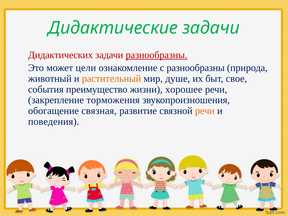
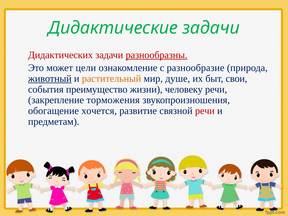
с разнообразны: разнообразны -> разнообразие (196, 68)
животный underline: none -> present (50, 79)
свое: свое -> свои (236, 79)
хорошее: хорошее -> человеку (184, 89)
связная: связная -> хочется (99, 111)
речи colour: orange -> red (205, 111)
поведения: поведения -> предметам (54, 122)
